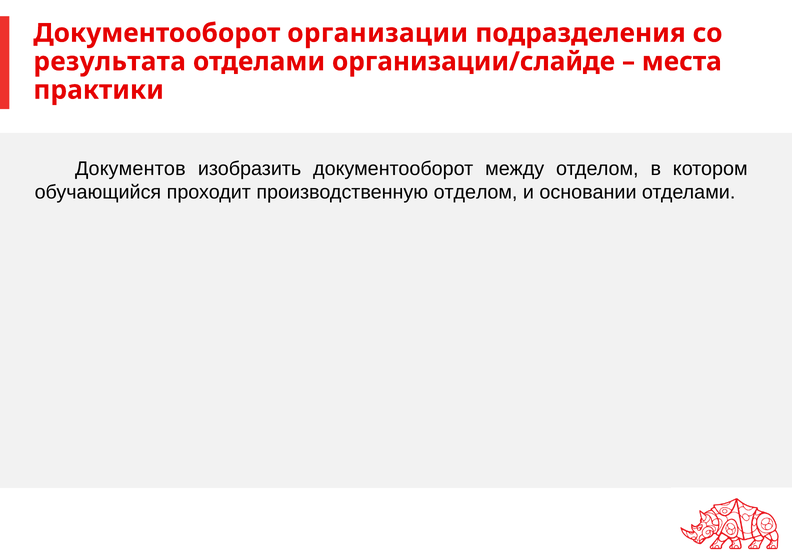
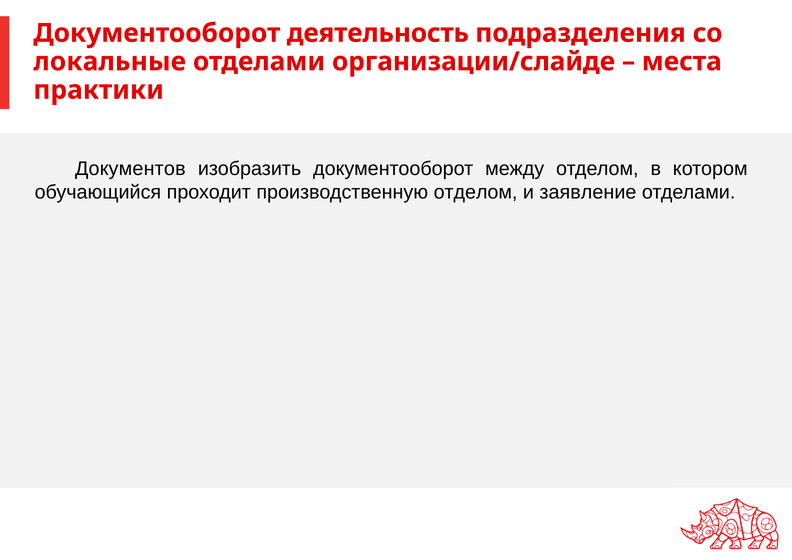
организации: организации -> деятельность (378, 33)
результата: результата -> локальные (110, 62)
основании: основании -> заявление (588, 192)
